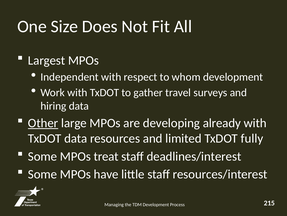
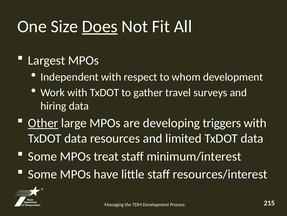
Does underline: none -> present (100, 26)
already: already -> triggers (222, 123)
limited TxDOT fully: fully -> data (252, 138)
deadlines/interest: deadlines/interest -> minimum/interest (194, 156)
